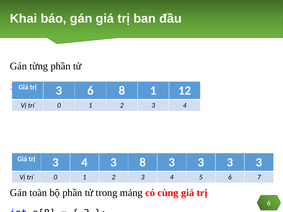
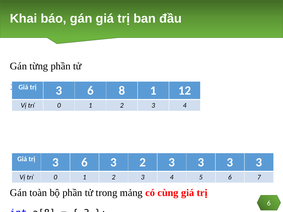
4: 4 -> 6 (84, 163)
3 8: 8 -> 2 (143, 163)
